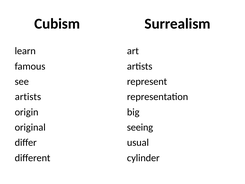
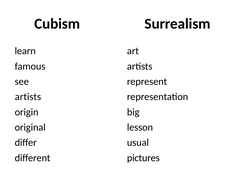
seeing: seeing -> lesson (140, 127)
cylinder: cylinder -> pictures (143, 158)
